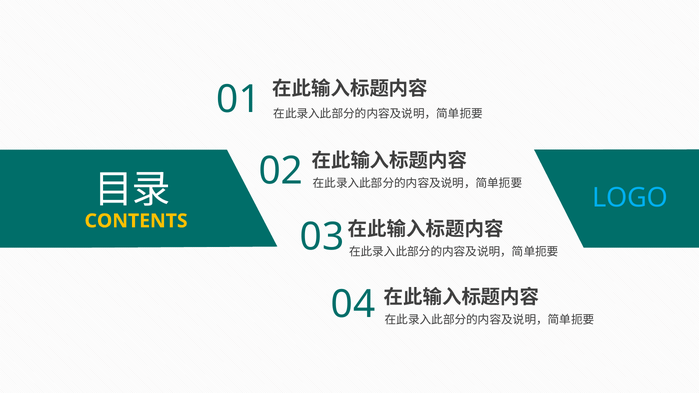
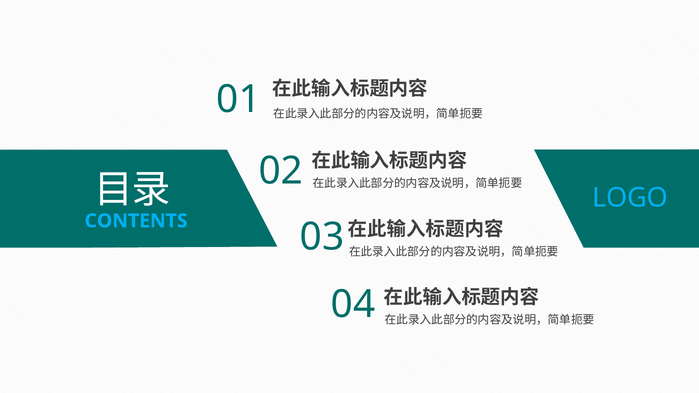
CONTENTS colour: yellow -> light blue (136, 221)
